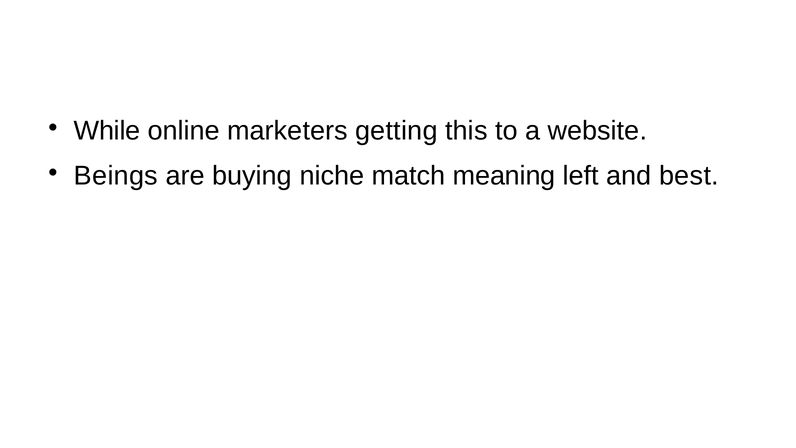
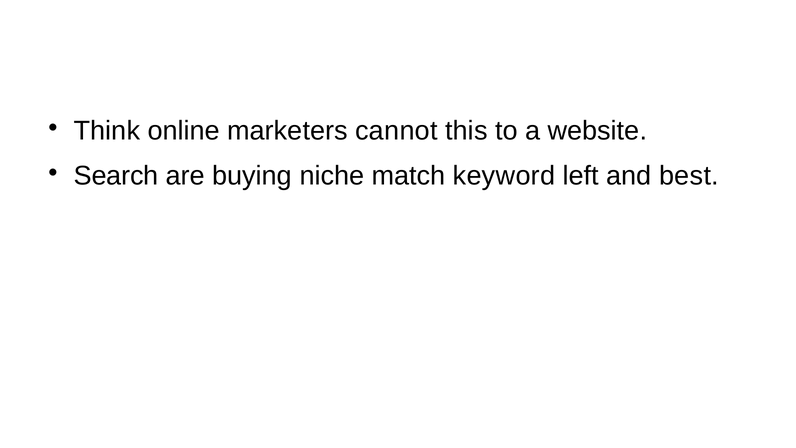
While: While -> Think (107, 131)
getting: getting -> cannot (396, 131)
Beings: Beings -> Search (116, 176)
meaning: meaning -> keyword (504, 176)
